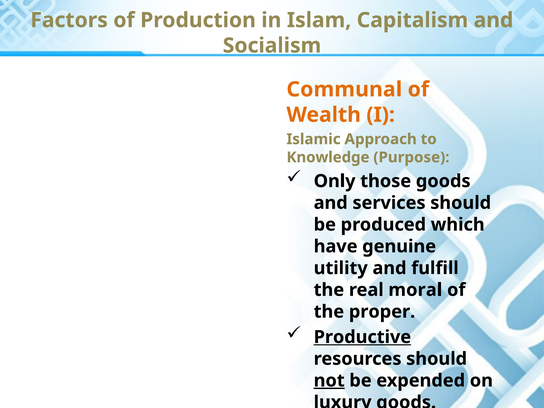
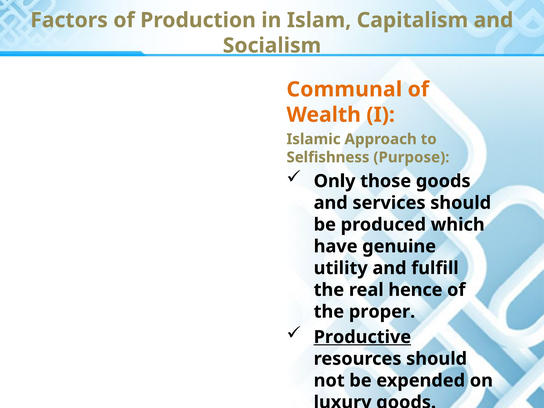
Knowledge: Knowledge -> Selfishness (328, 157)
moral: moral -> hence (415, 290)
not underline: present -> none (329, 381)
